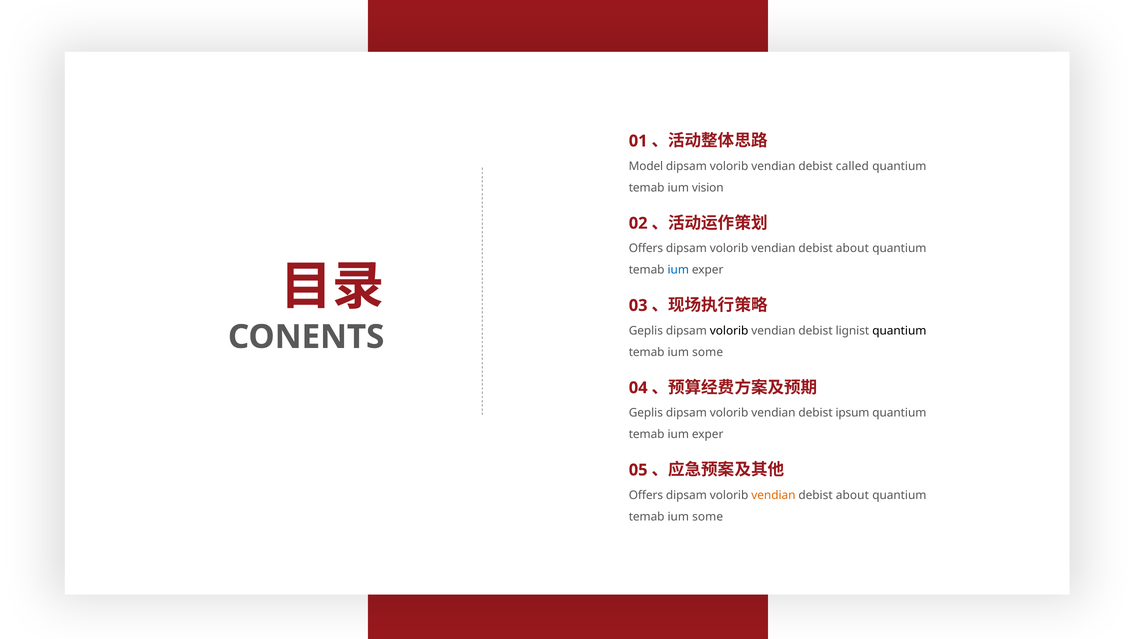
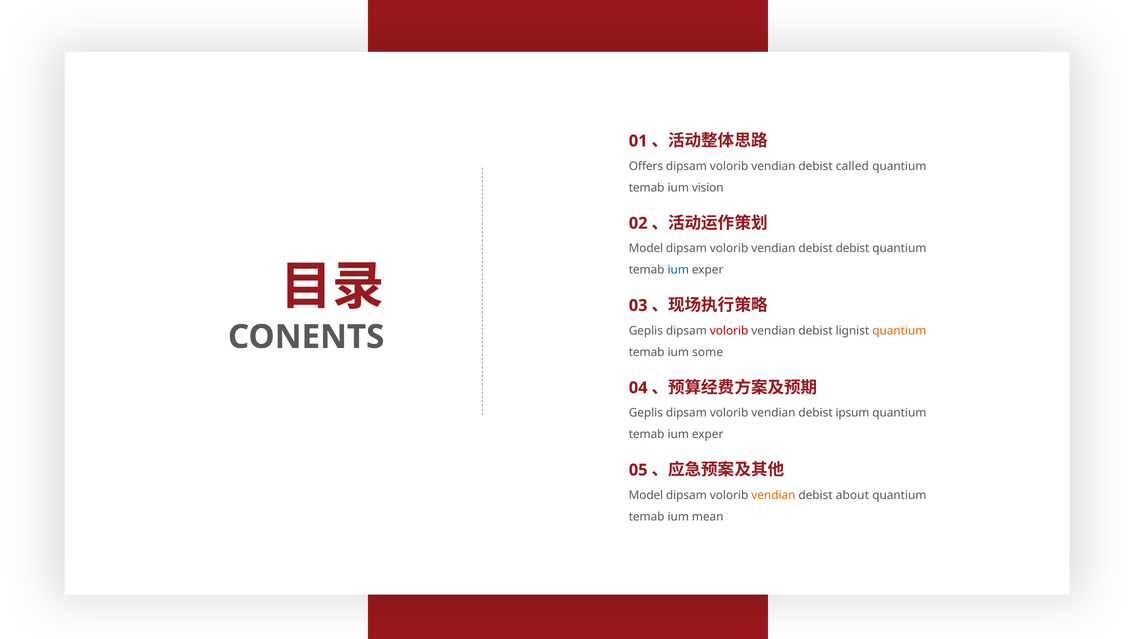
Model: Model -> Offers (646, 166)
Offers: Offers -> Model (646, 249)
about: about -> debist (852, 249)
volorib colour: black -> red (729, 331)
quantium colour: black -> orange (899, 331)
Offers: Offers -> Model (646, 495)
some: some -> mean (708, 517)
